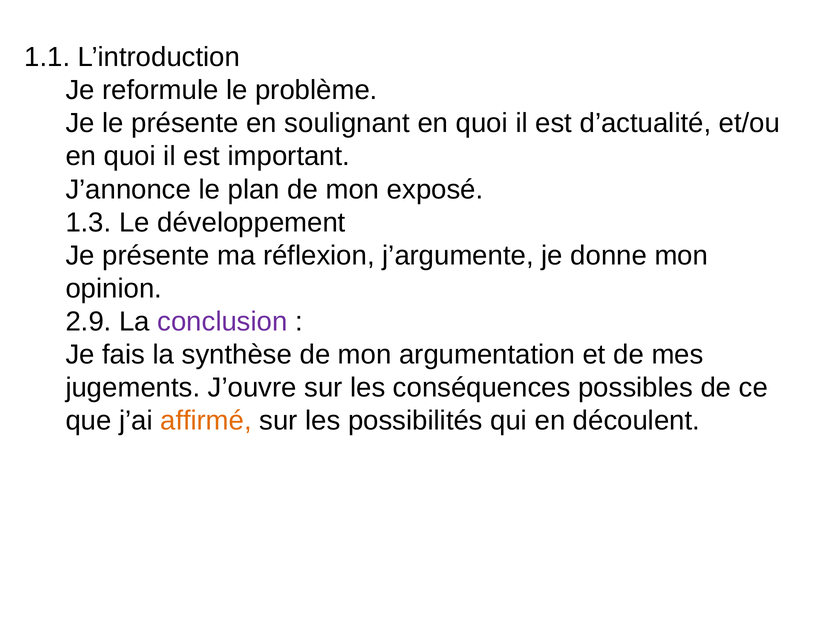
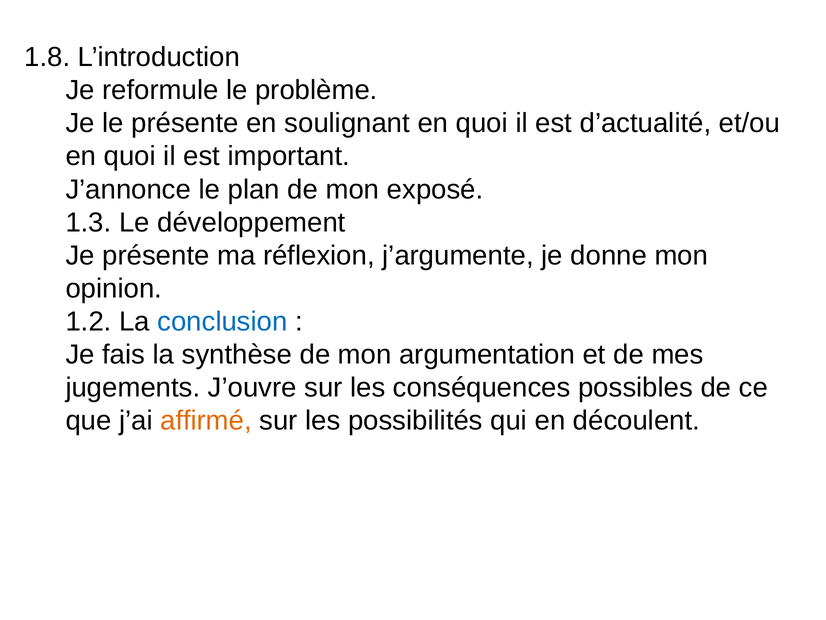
1.1: 1.1 -> 1.8 (47, 57)
2.9: 2.9 -> 1.2 (89, 321)
conclusion colour: purple -> blue (222, 321)
